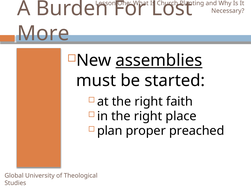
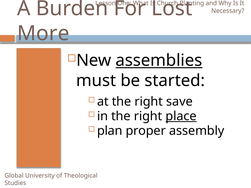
faith: faith -> save (179, 102)
place underline: none -> present (181, 116)
preached: preached -> assembly (197, 131)
